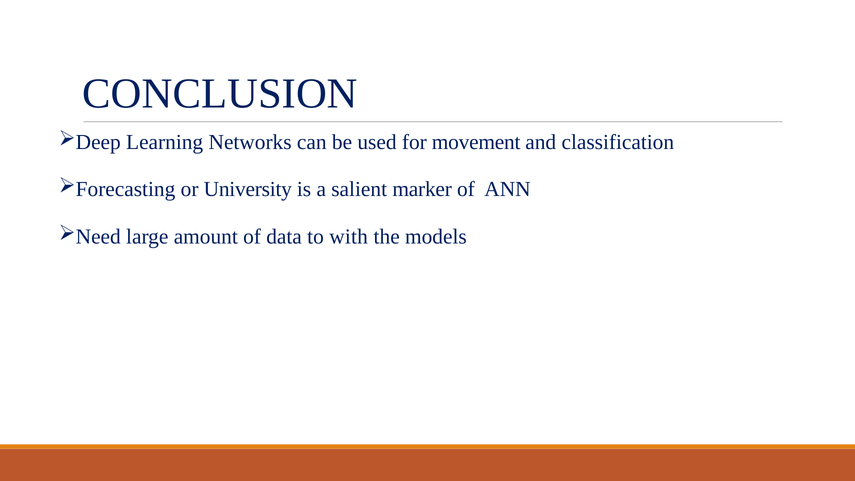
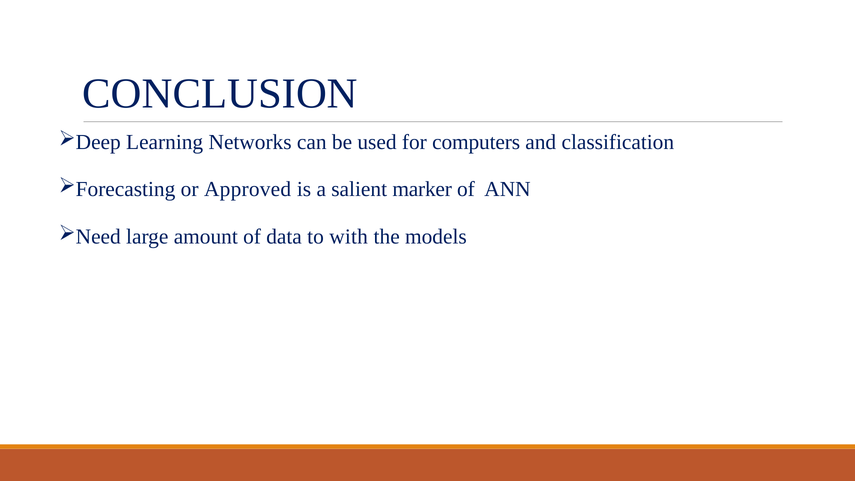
movement: movement -> computers (476, 142)
University: University -> Approved (248, 189)
